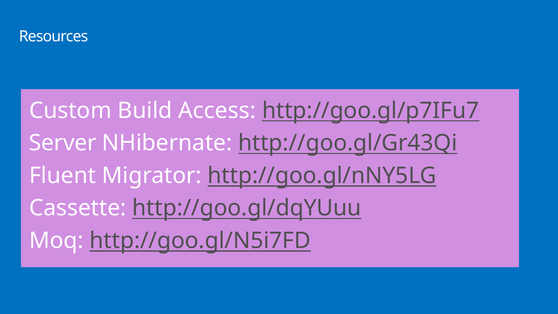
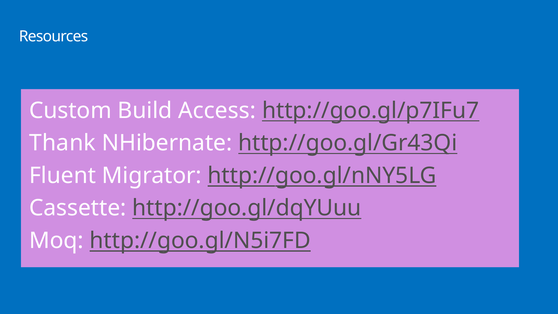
Server: Server -> Thank (62, 143)
